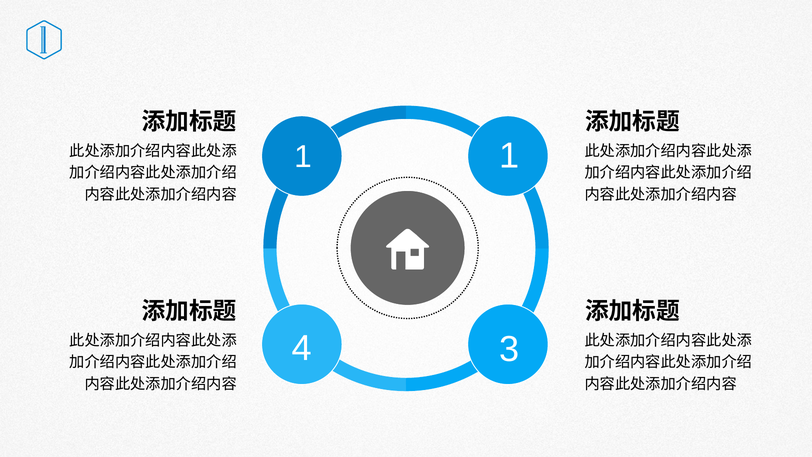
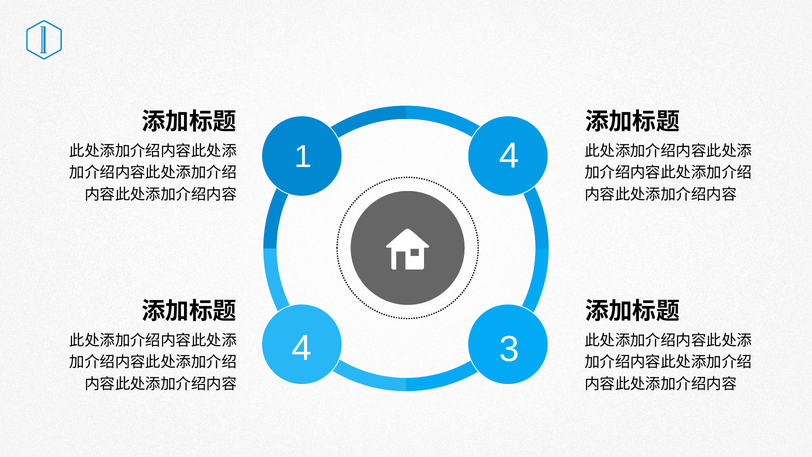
1 1: 1 -> 4 (509, 156)
